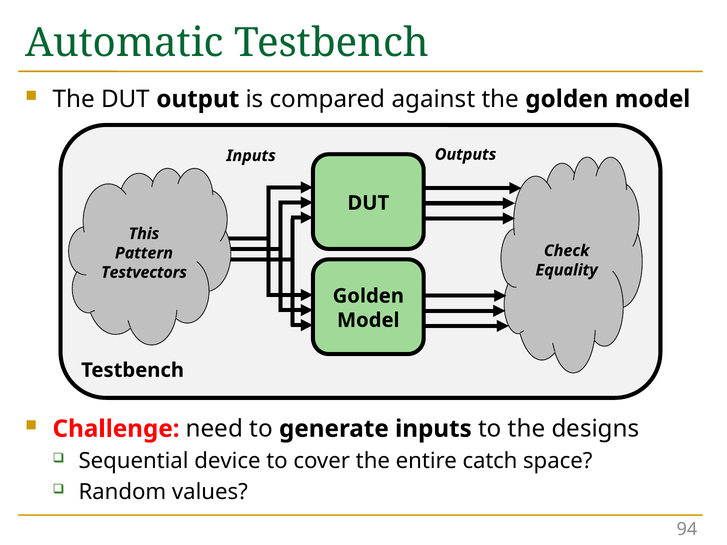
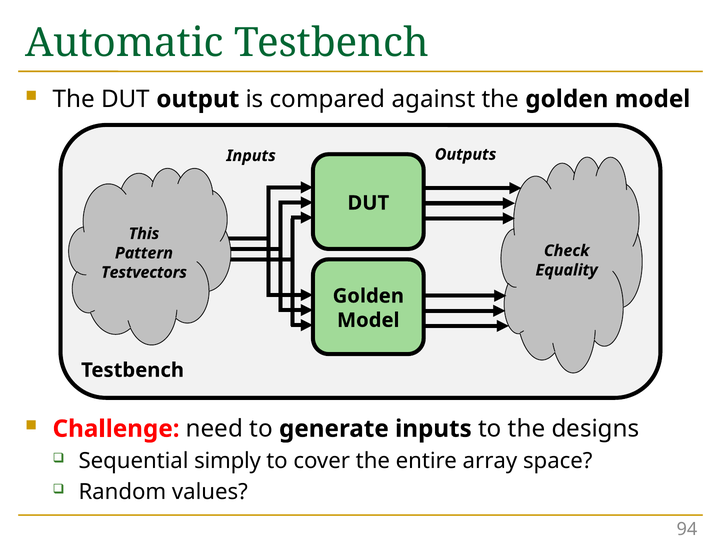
device: device -> simply (228, 461)
catch: catch -> array (490, 461)
